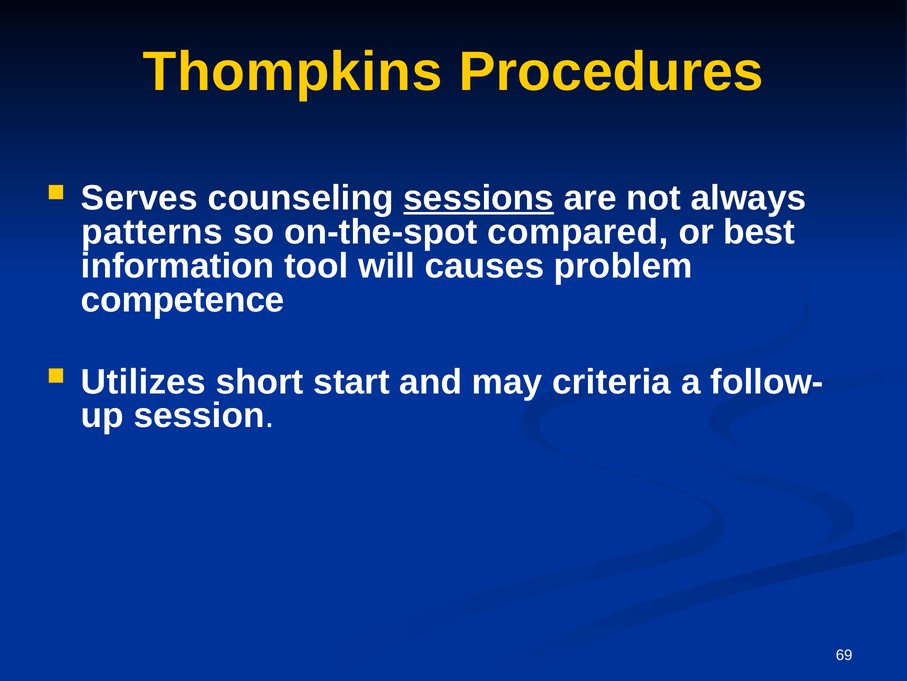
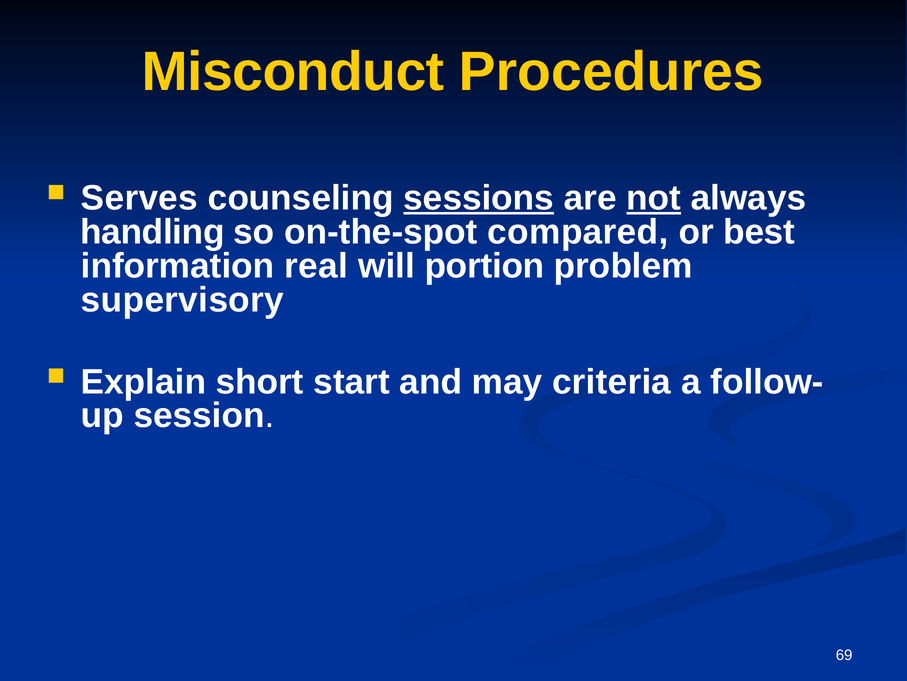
Thompkins: Thompkins -> Misconduct (293, 72)
not underline: none -> present (654, 198)
patterns: patterns -> handling (152, 232)
tool: tool -> real (316, 266)
causes: causes -> portion (485, 266)
competence: competence -> supervisory (182, 300)
Utilizes: Utilizes -> Explain (143, 381)
